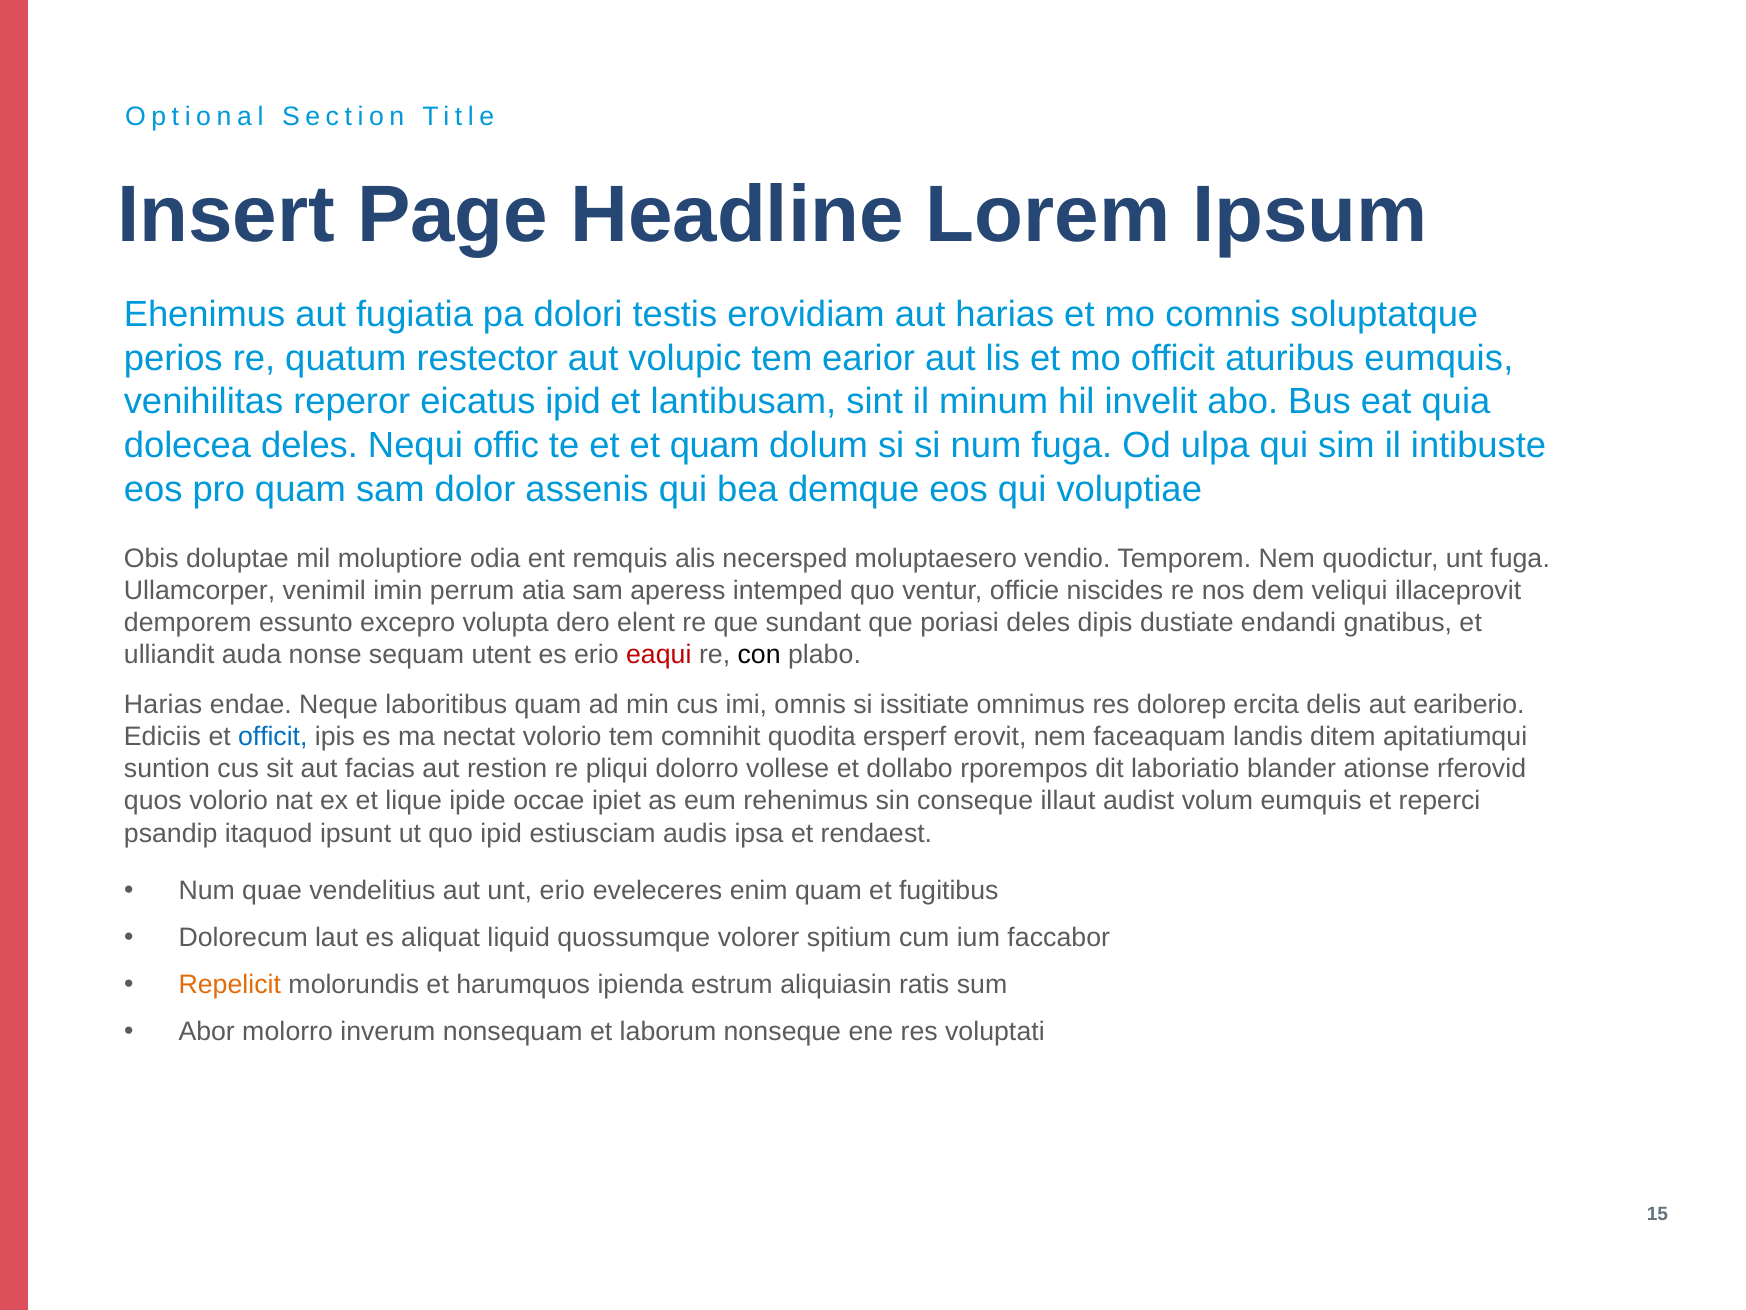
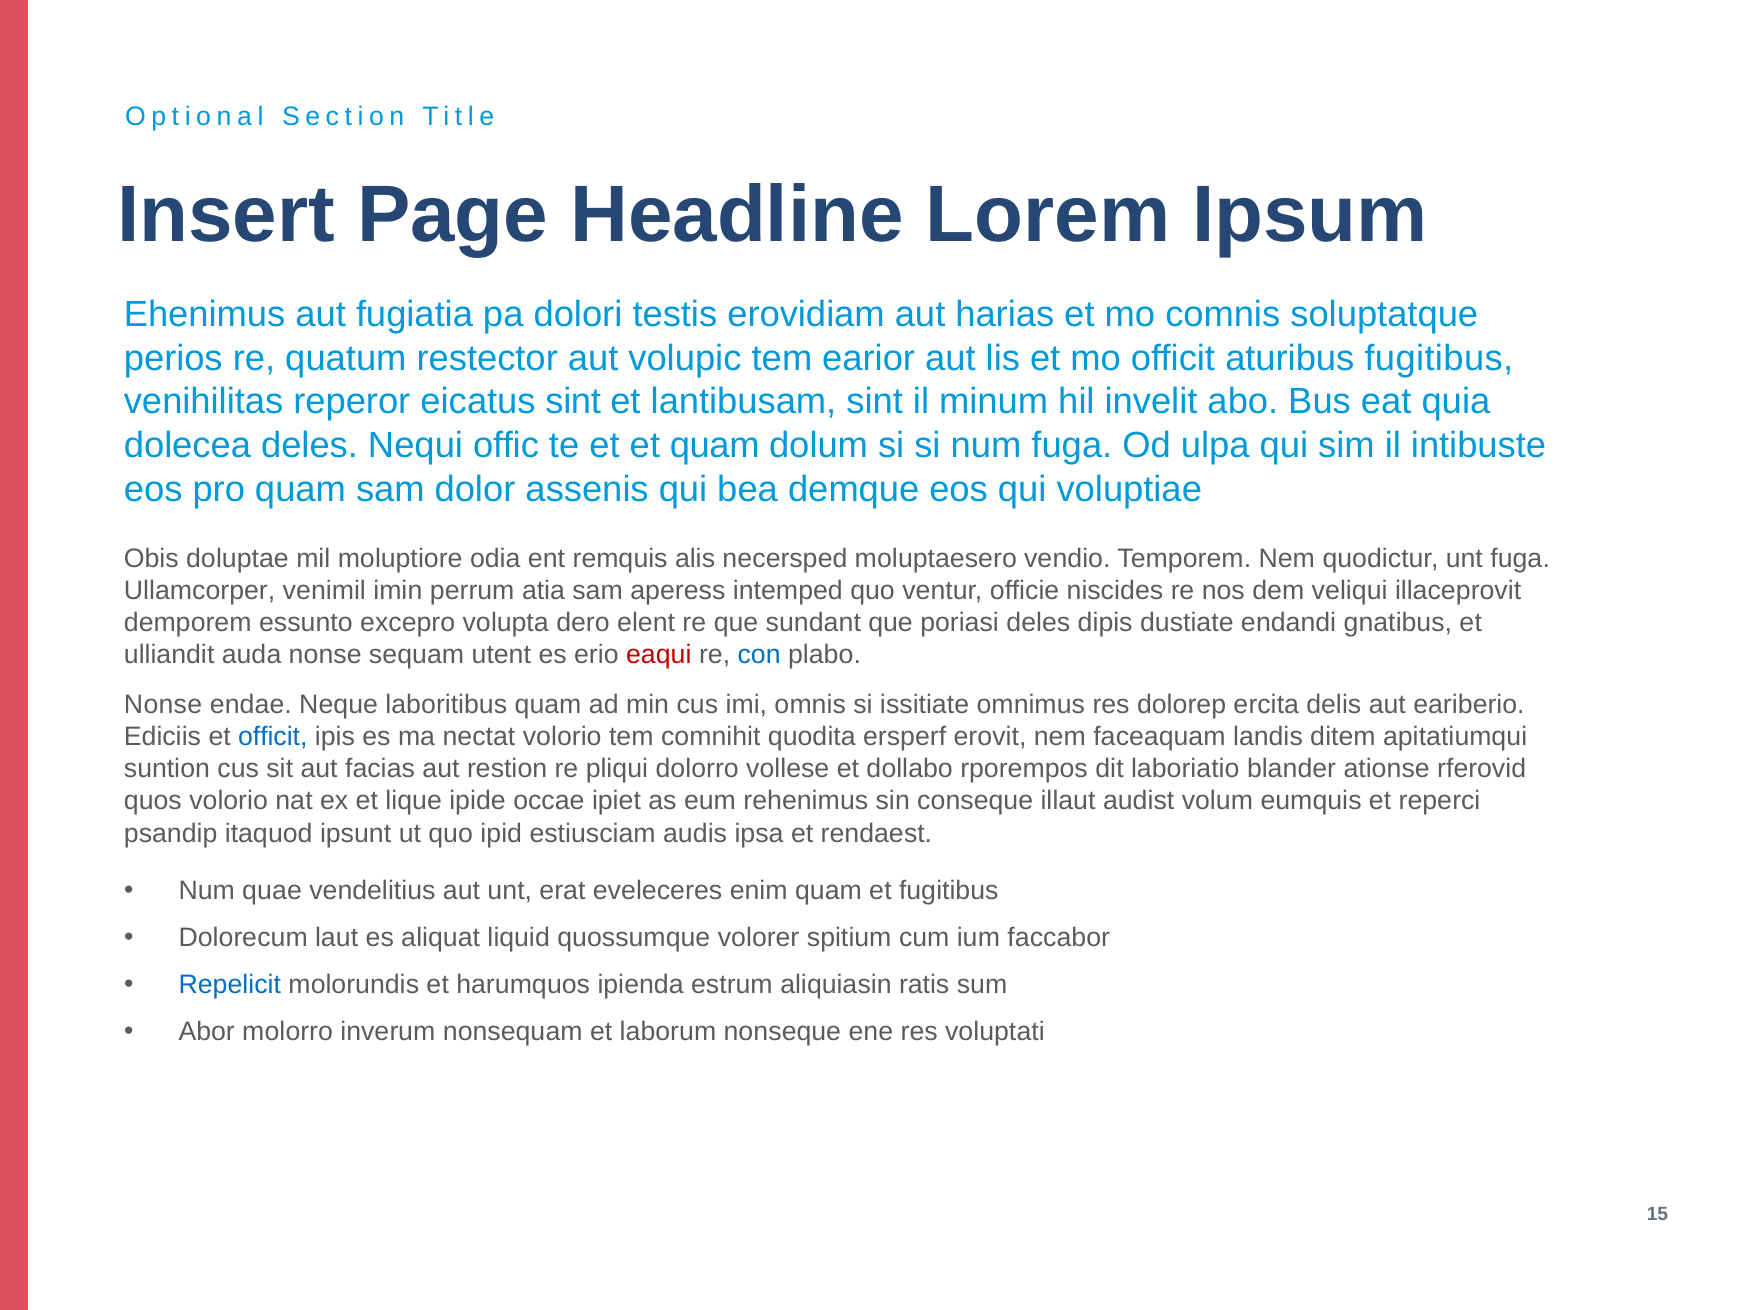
aturibus eumquis: eumquis -> fugitibus (1439, 358)
eicatus ipid: ipid -> sint (573, 402)
con colour: black -> blue (759, 655)
Harias: Harias -> Nonse (163, 705)
unt erio: erio -> erat (562, 890)
Repelicit colour: orange -> blue (230, 984)
